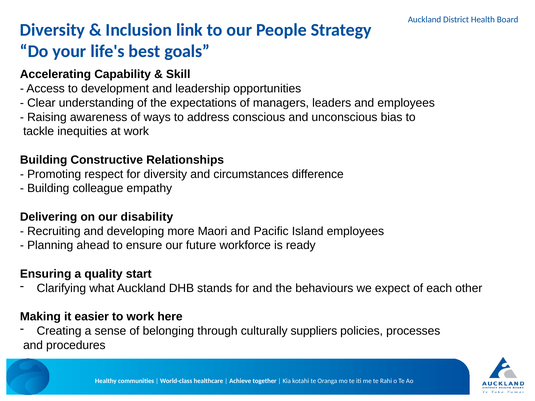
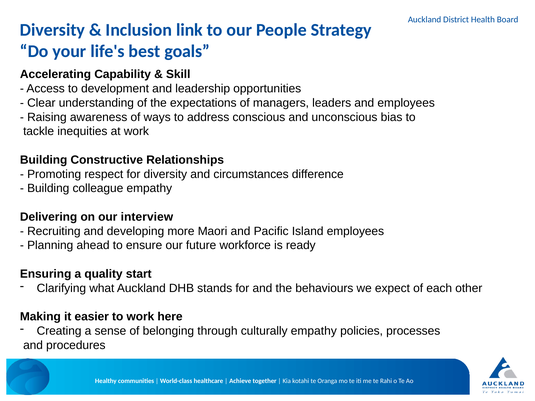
disability: disability -> interview (147, 217)
culturally suppliers: suppliers -> empathy (314, 331)
